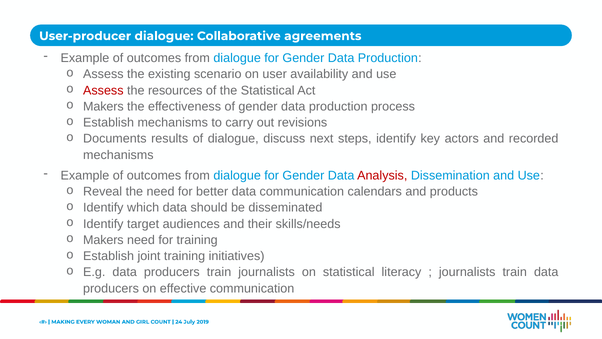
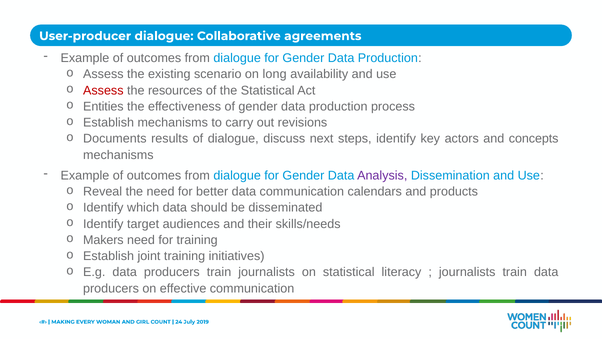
user: user -> long (275, 74)
Makers: Makers -> Entities (103, 106)
recorded: recorded -> concepts (534, 139)
Analysis colour: red -> purple (382, 175)
